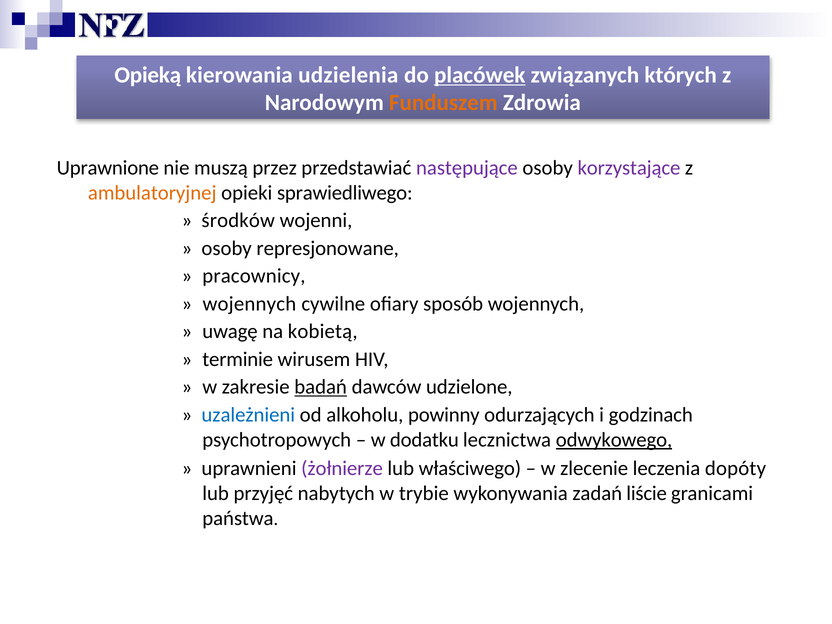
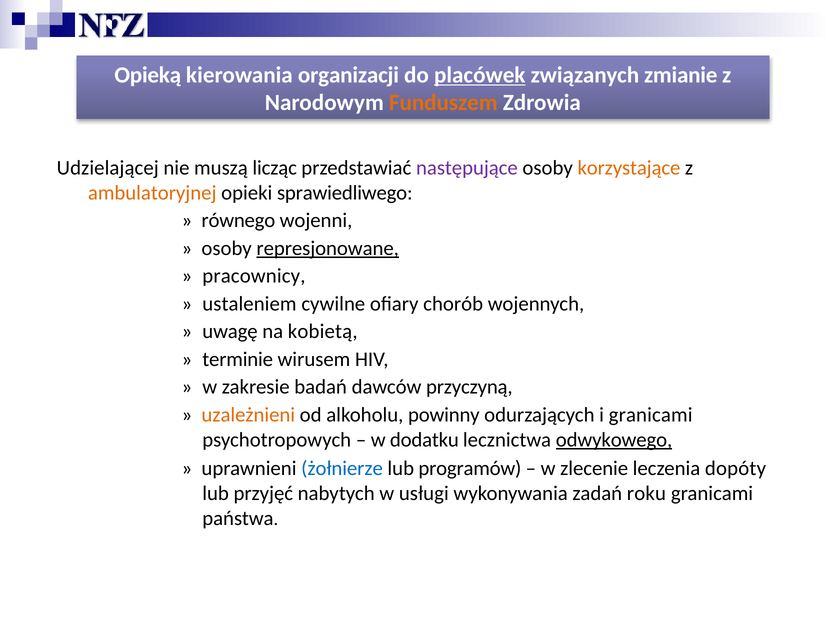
udzielenia: udzielenia -> organizacji (348, 75)
których: których -> zmianie (681, 75)
Uprawnione: Uprawnione -> Udzielającej (108, 168)
przez: przez -> licząc (275, 168)
korzystające colour: purple -> orange (629, 168)
środków: środków -> równego (238, 221)
represjonowane underline: none -> present (328, 248)
wojennych: wojennych -> ustaleniem (249, 304)
sposób: sposób -> chorób (453, 304)
badań underline: present -> none (321, 387)
udzielone: udzielone -> przyczyną (469, 387)
uzależnieni colour: blue -> orange (248, 415)
i godzinach: godzinach -> granicami (651, 415)
żołnierze colour: purple -> blue (342, 468)
właściwego: właściwego -> programów (470, 468)
trybie: trybie -> usługi (424, 493)
liście: liście -> roku (646, 493)
